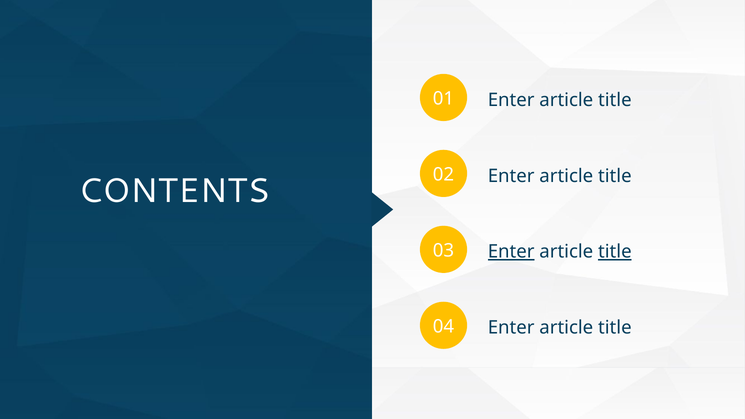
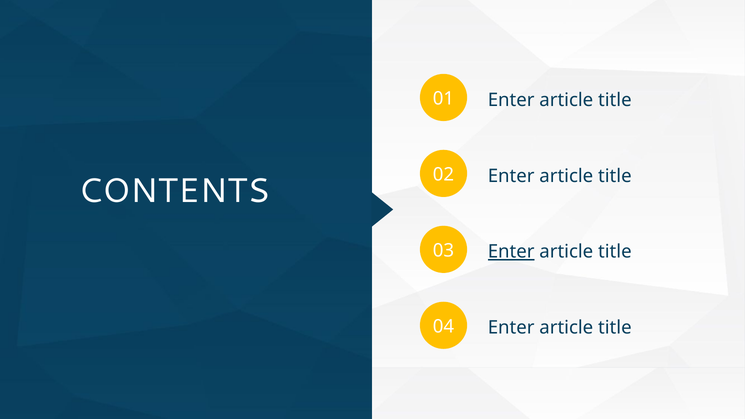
title underline: present -> none (615, 252)
